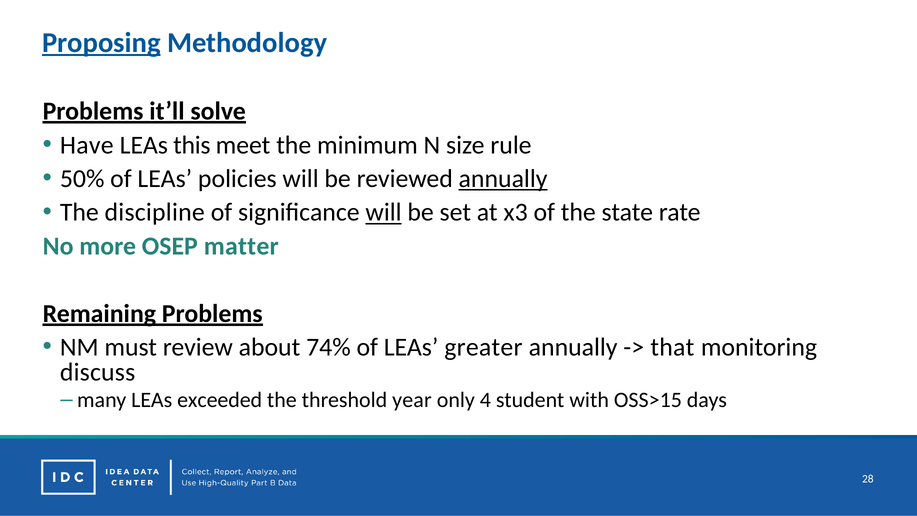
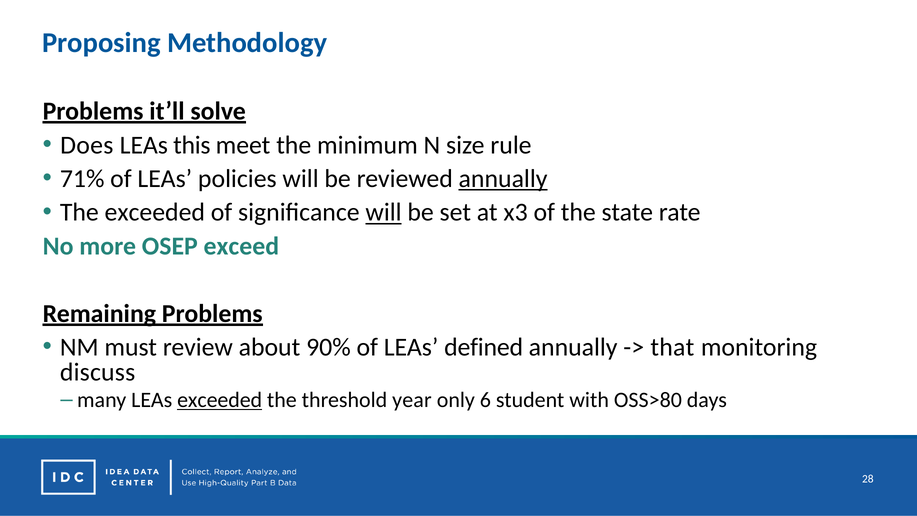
Proposing underline: present -> none (101, 43)
Have: Have -> Does (87, 145)
50%: 50% -> 71% (82, 179)
The discipline: discipline -> exceeded (155, 212)
matter: matter -> exceed (241, 246)
74%: 74% -> 90% (328, 347)
greater: greater -> defined (484, 347)
exceeded underline: none -> present (220, 400)
4: 4 -> 6 (485, 400)
OSS>15: OSS>15 -> OSS>80 (648, 400)
